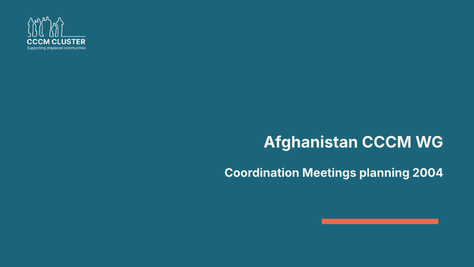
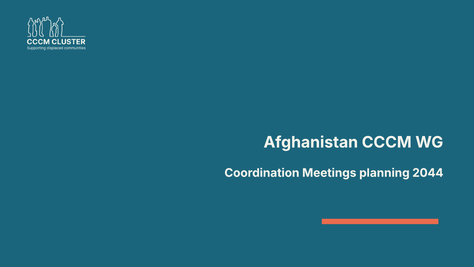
2004: 2004 -> 2044 (428, 173)
